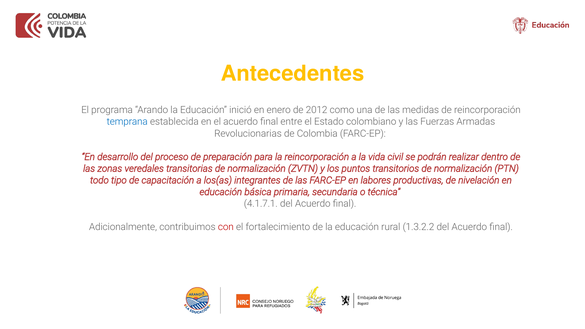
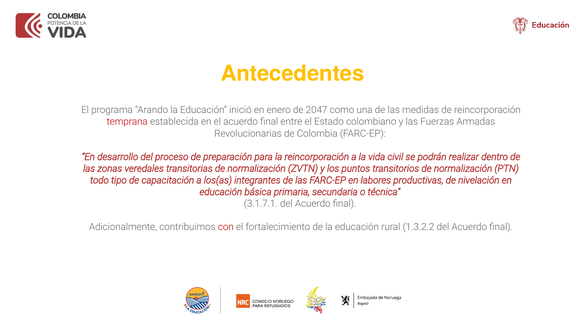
2012: 2012 -> 2047 (317, 110)
temprana colour: blue -> red (127, 122)
4.1.7.1: 4.1.7.1 -> 3.1.7.1 (261, 204)
